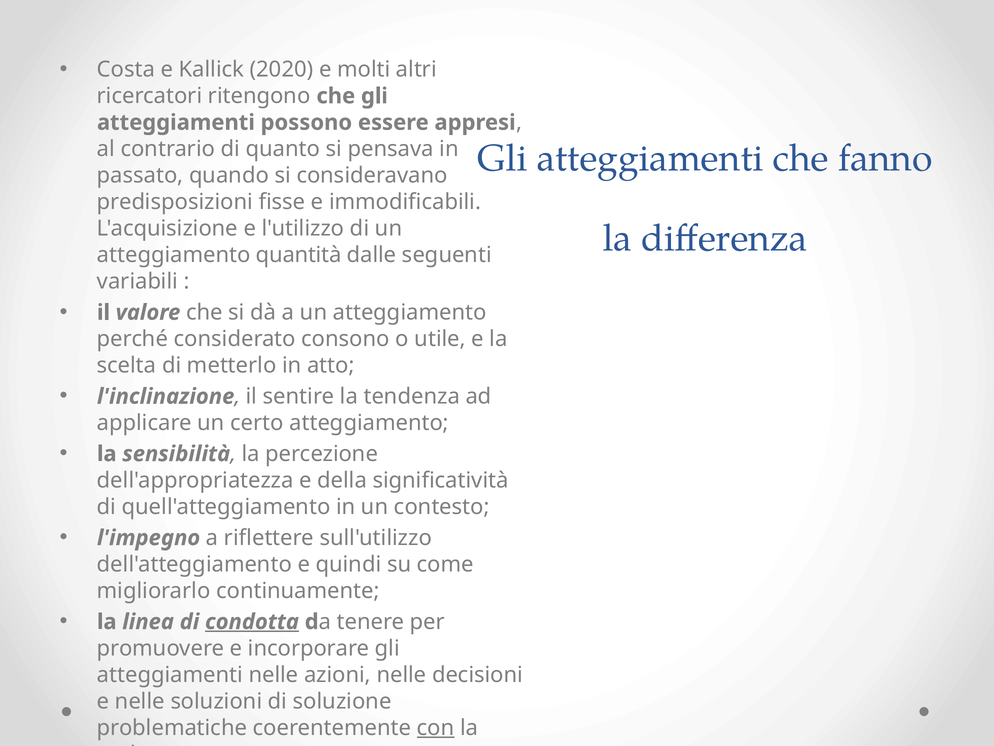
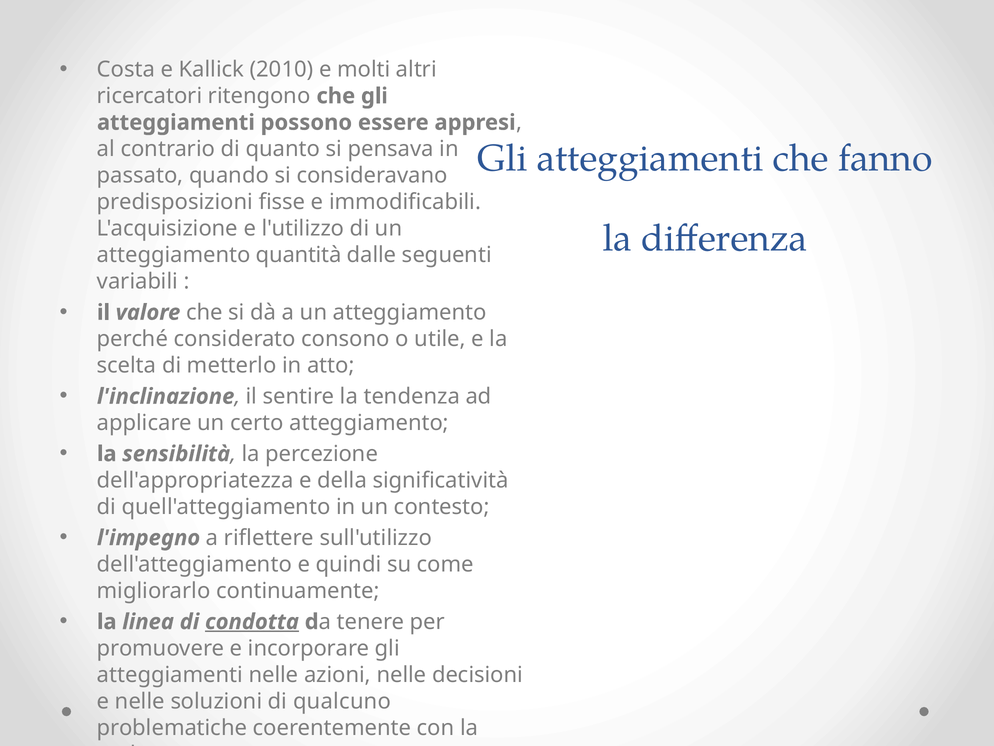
2020: 2020 -> 2010 (282, 69)
soluzione: soluzione -> qualcuno (342, 701)
con underline: present -> none (436, 727)
